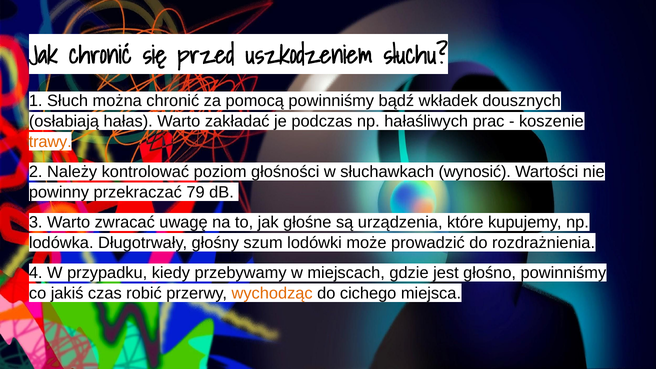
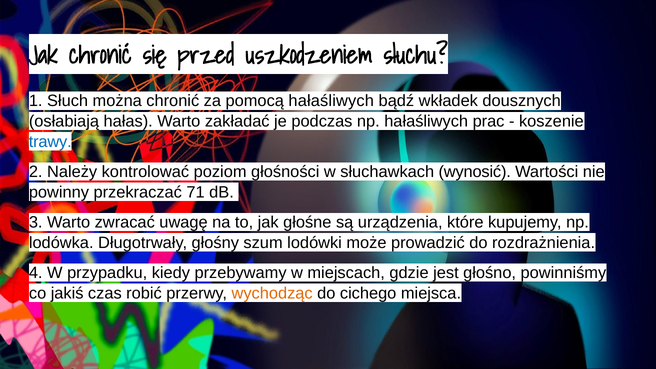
pomocą powinniśmy: powinniśmy -> hałaśliwych (331, 101)
trawy colour: orange -> blue (50, 142)
79: 79 -> 71 (196, 192)
